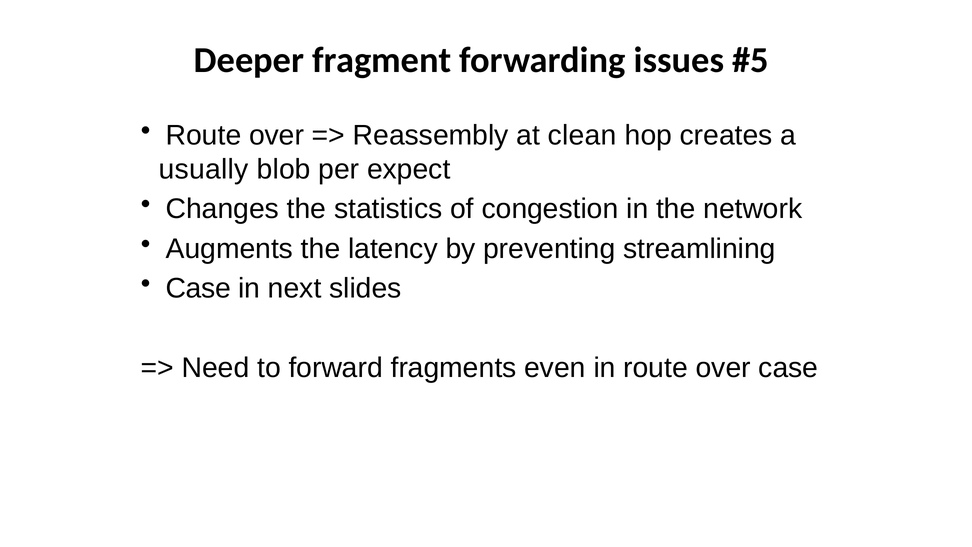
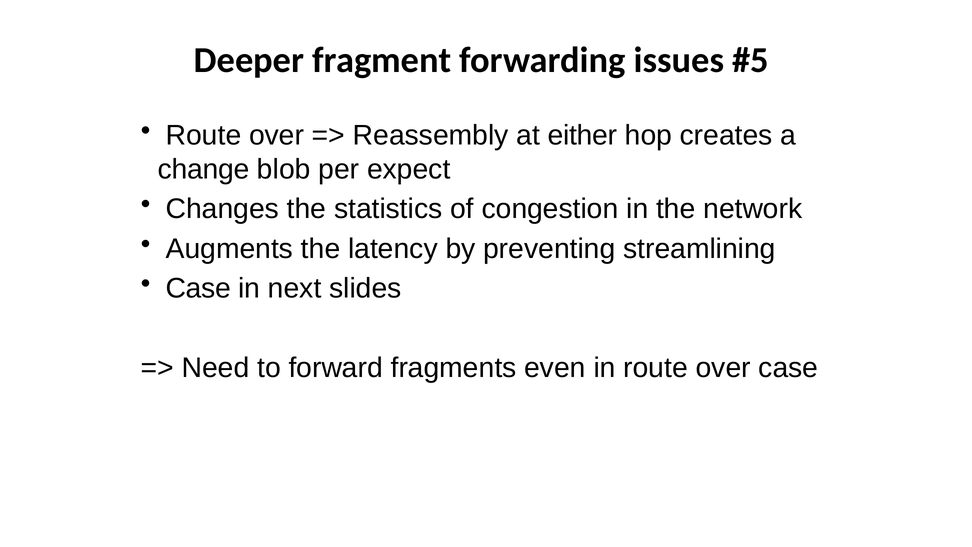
clean: clean -> either (583, 135)
usually: usually -> change (204, 169)
